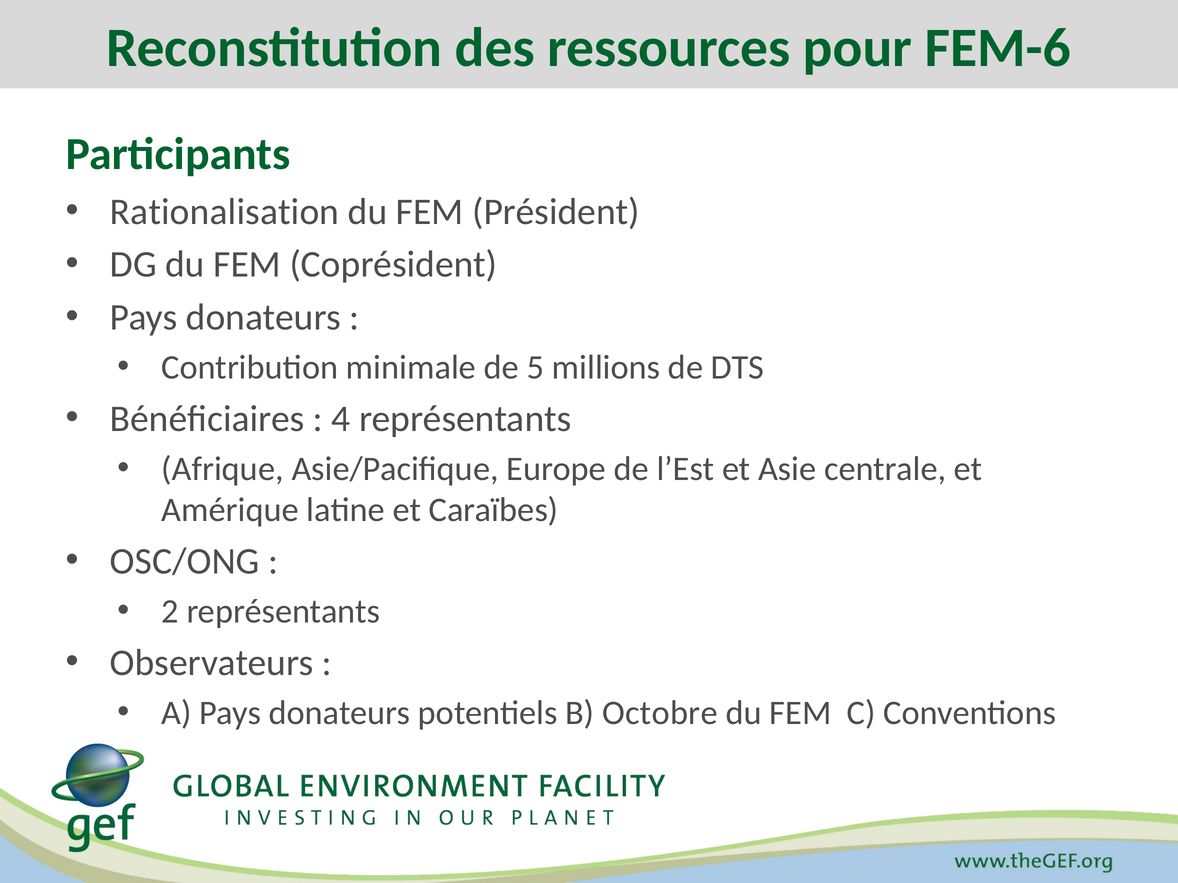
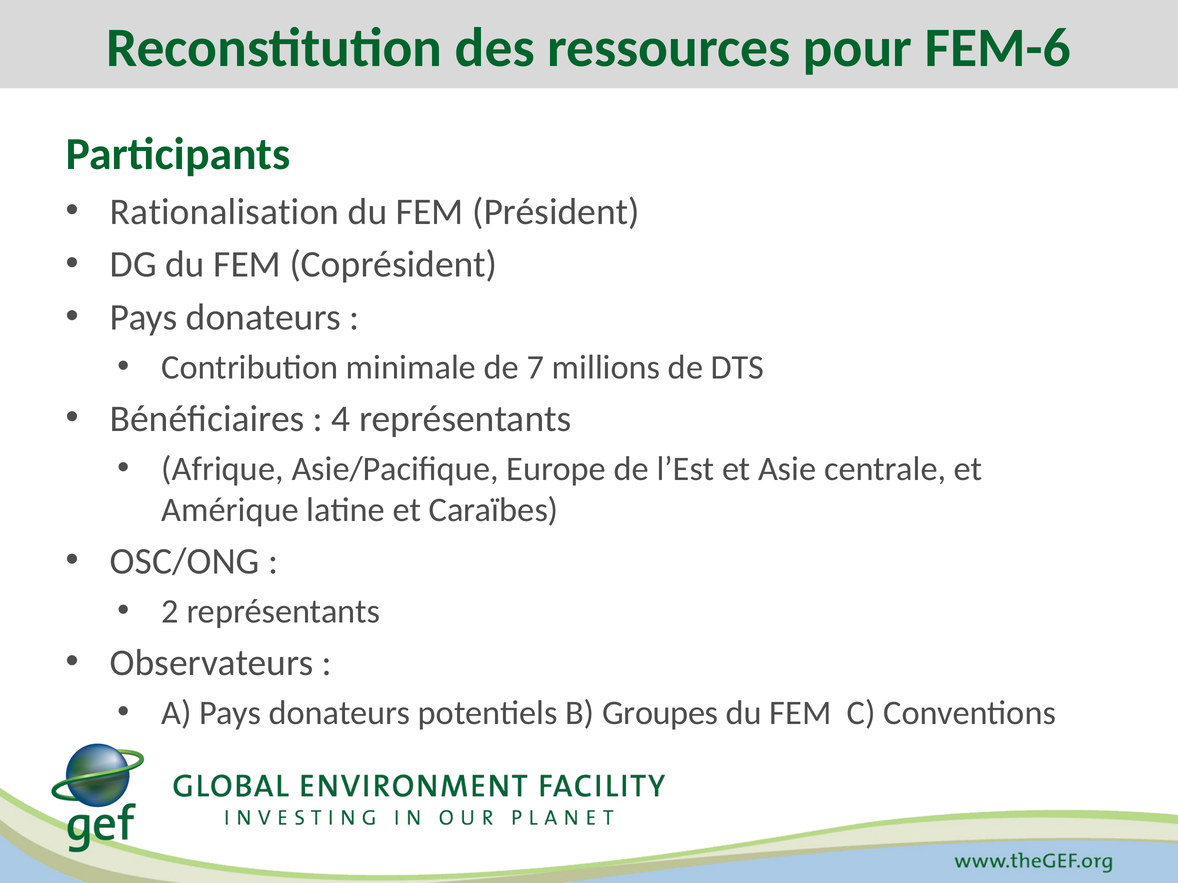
5: 5 -> 7 (535, 368)
Octobre: Octobre -> Groupes (660, 713)
